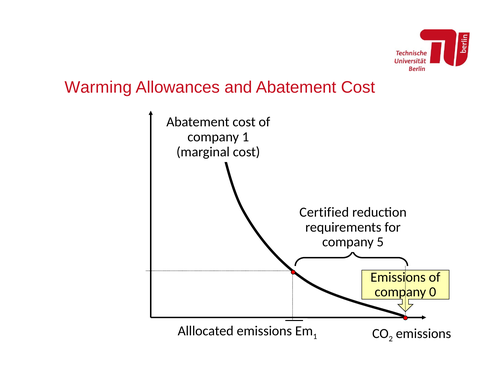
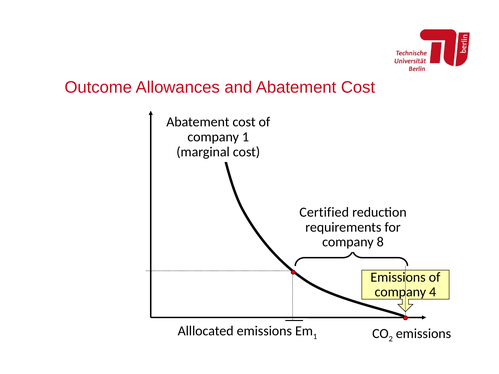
Warming: Warming -> Outcome (98, 87)
5: 5 -> 8 (380, 242)
0: 0 -> 4 (433, 292)
